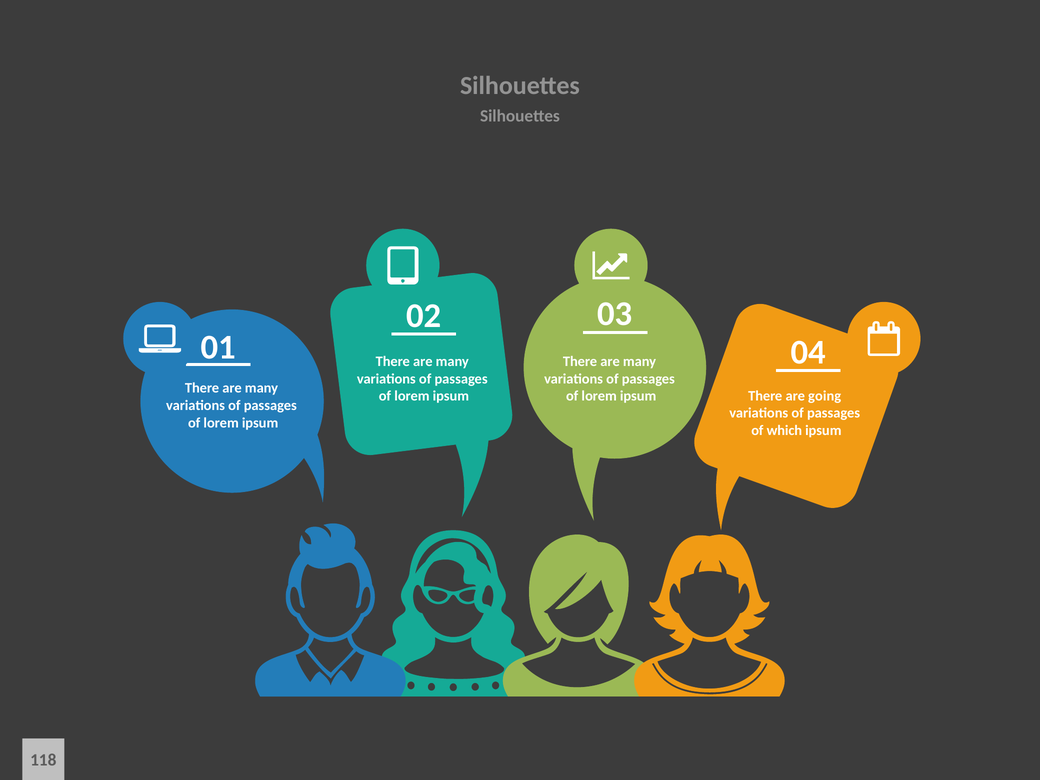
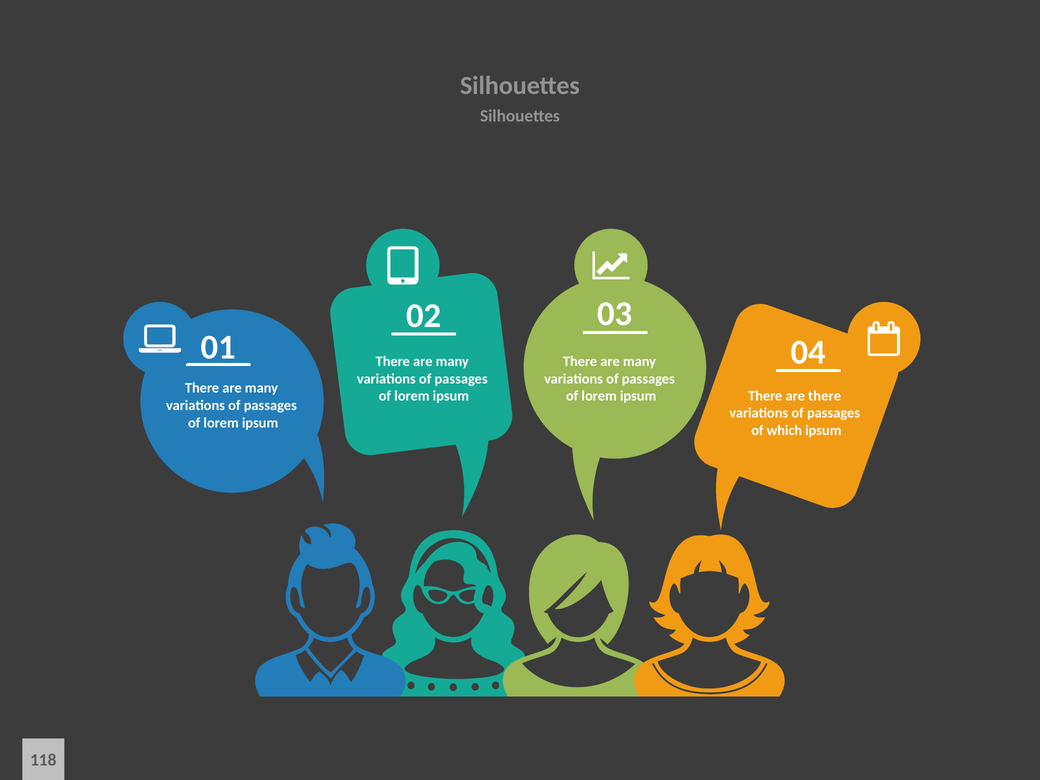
are going: going -> there (825, 396)
